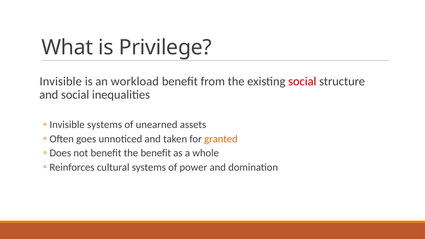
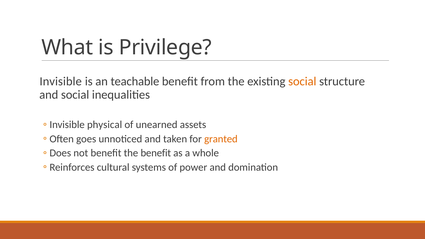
workload: workload -> teachable (135, 81)
social colour: red -> orange (302, 81)
systems: systems -> physical (105, 125)
